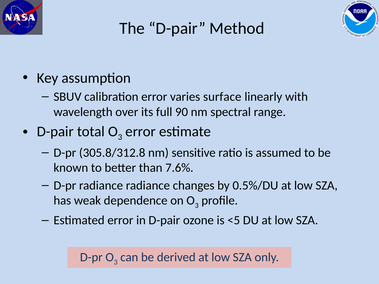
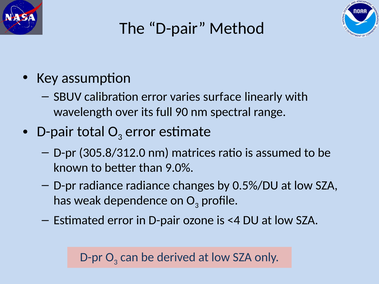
305.8/312.8: 305.8/312.8 -> 305.8/312.0 (112, 153)
sensitive: sensitive -> matrices (194, 153)
7.6%: 7.6% -> 9.0% (179, 168)
<5: <5 -> <4 (234, 220)
